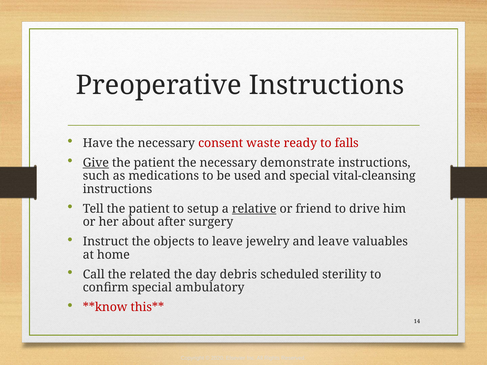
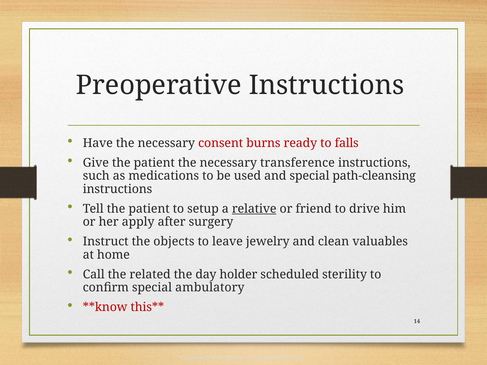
waste: waste -> burns (263, 143)
Give underline: present -> none (96, 163)
demonstrate: demonstrate -> transference (297, 163)
vital-cleansing: vital-cleansing -> path-cleansing (374, 176)
about: about -> apply (138, 222)
and leave: leave -> clean (334, 242)
debris: debris -> holder (238, 275)
